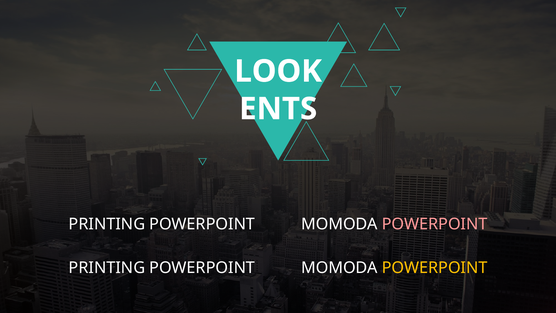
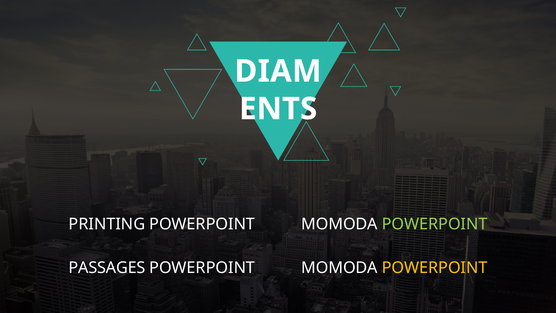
LOOK: LOOK -> DIAM (278, 71)
POWERPOINT colour: pink -> light green (435, 224)
PRINTING: PRINTING -> PASSAGES (107, 268)
